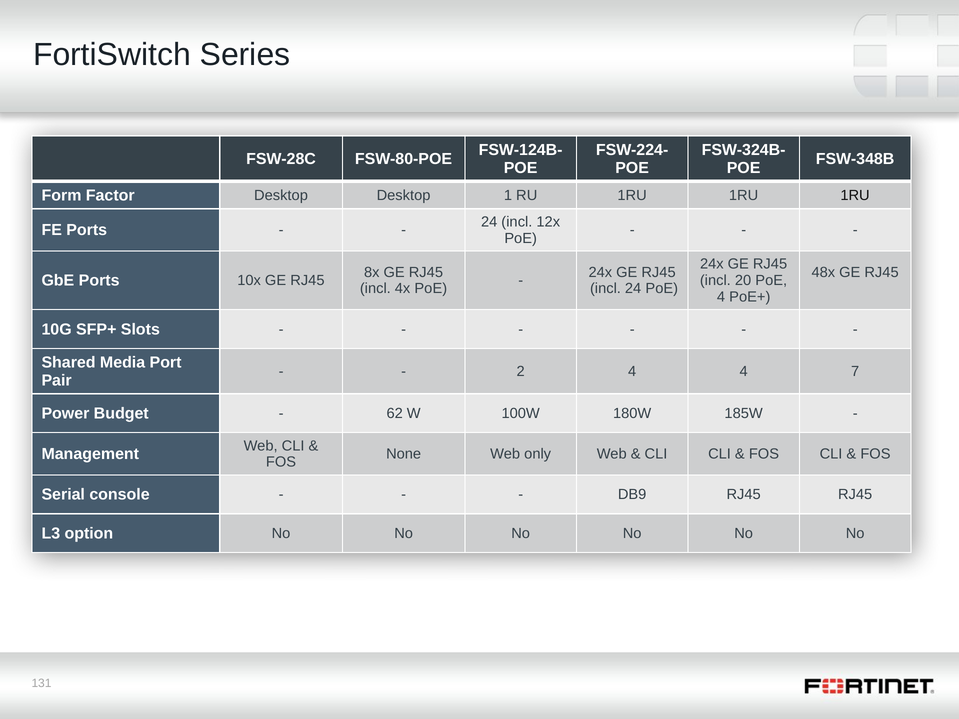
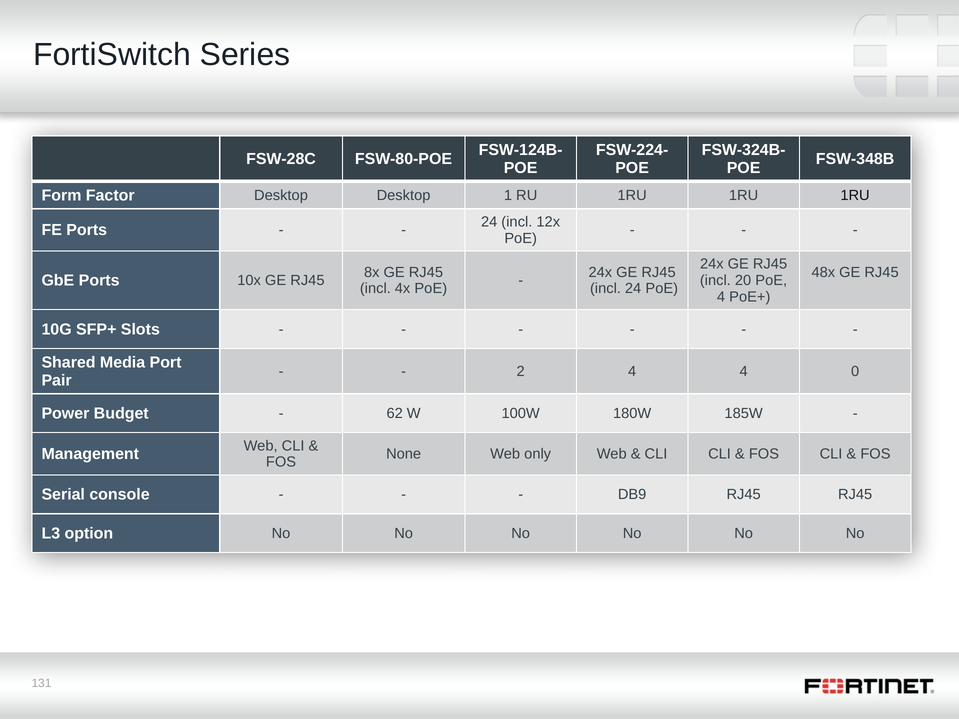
7: 7 -> 0 (855, 371)
